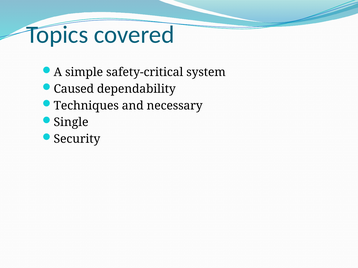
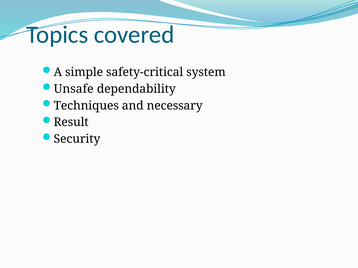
Caused: Caused -> Unsafe (74, 89)
Single: Single -> Result (71, 123)
